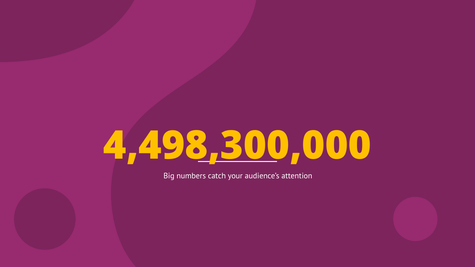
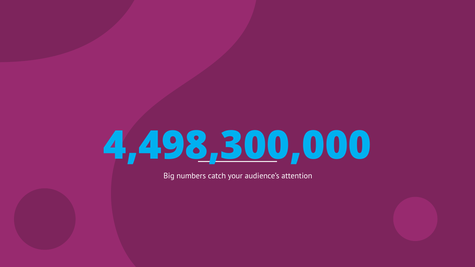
4,498,300,000 colour: yellow -> light blue (237, 146)
